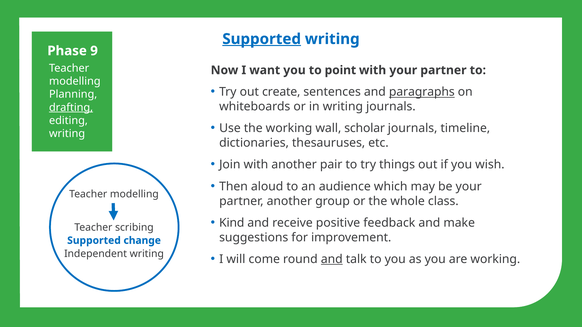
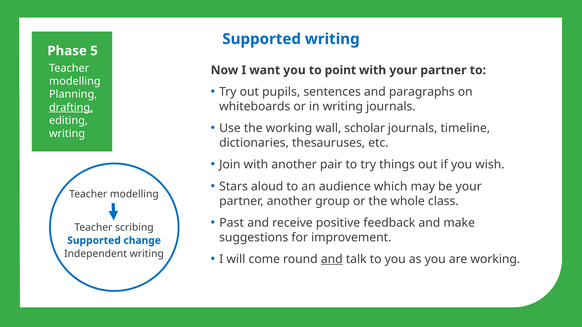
Supported underline: present -> none (262, 39)
9: 9 -> 5 (94, 51)
create: create -> pupils (281, 92)
paragraphs underline: present -> none (422, 92)
Then: Then -> Stars (234, 187)
Kind: Kind -> Past (232, 223)
